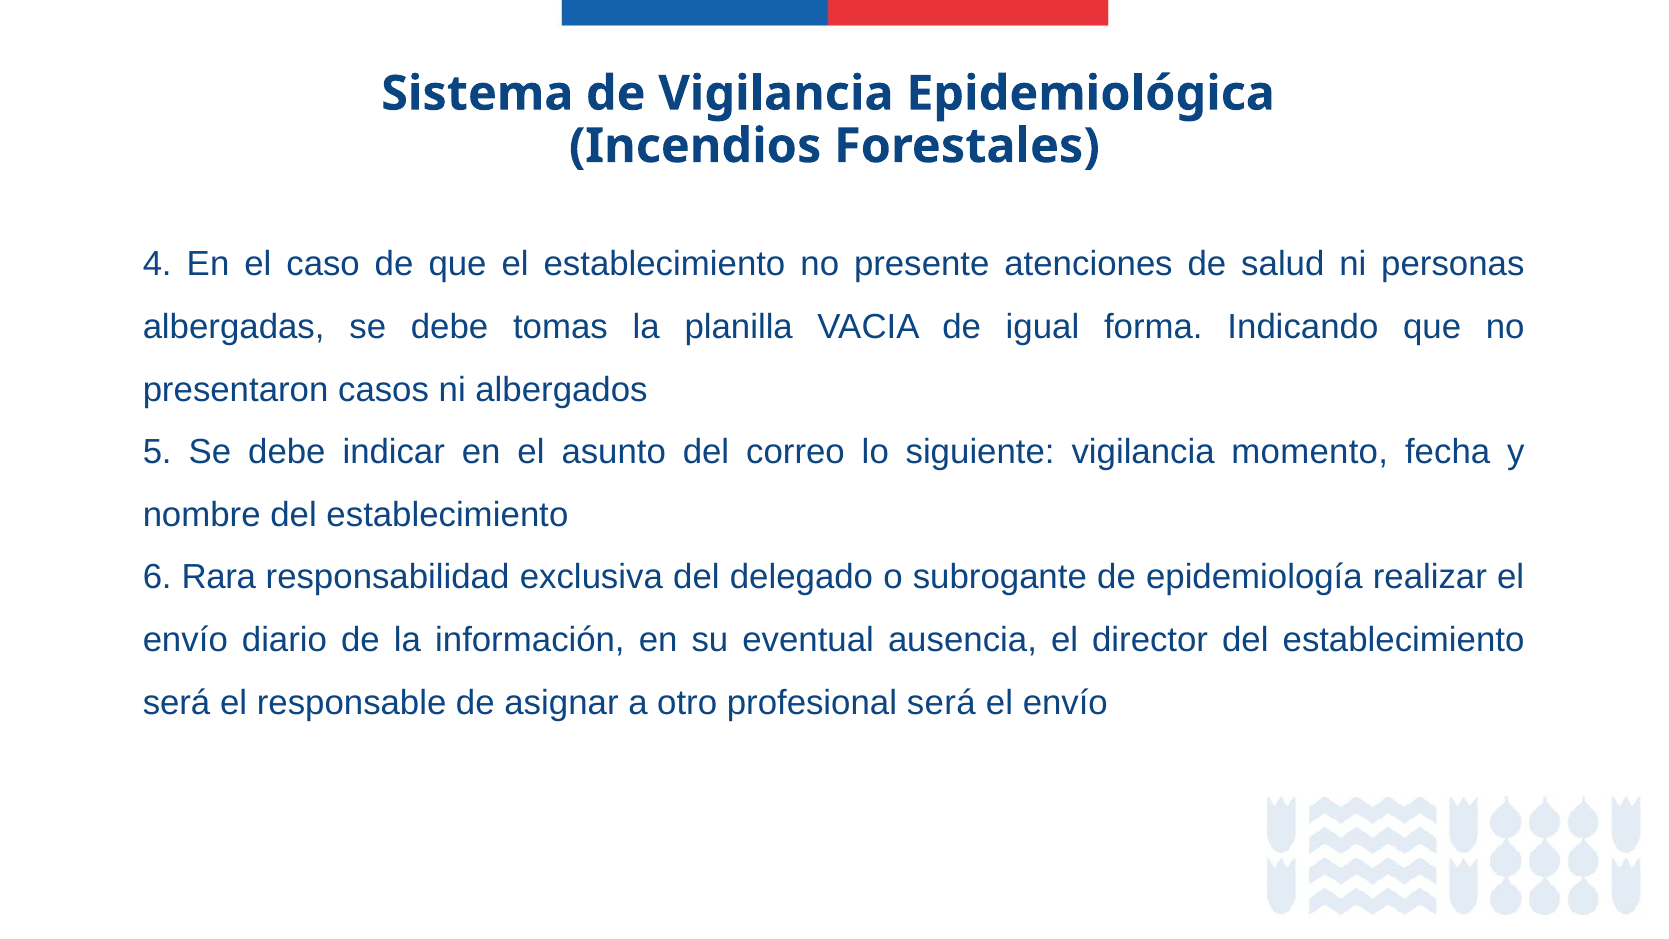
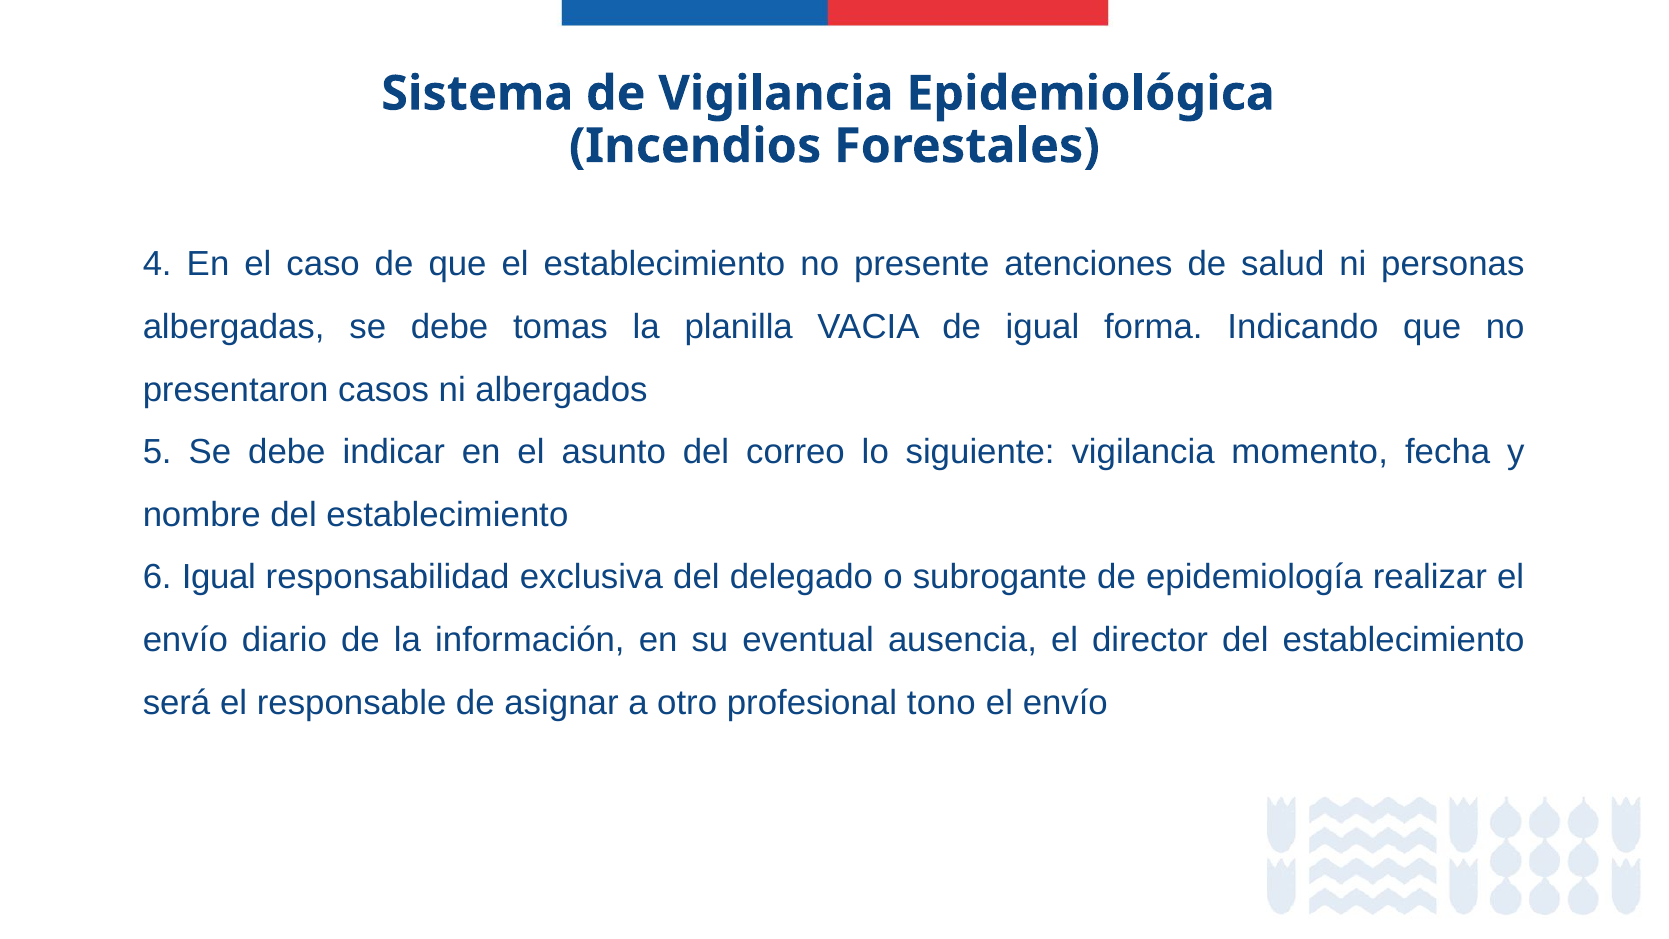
6 Rara: Rara -> Igual (219, 577)
profesional será: será -> tono (941, 703)
